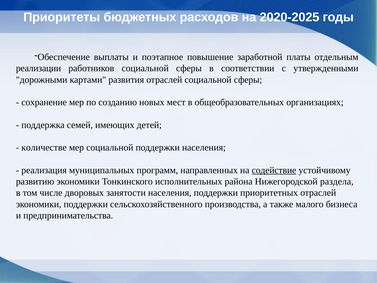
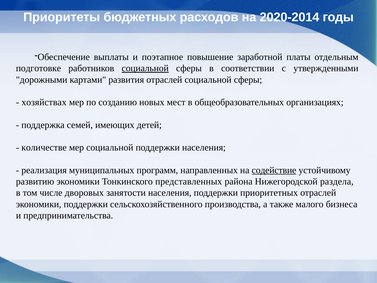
2020-2025: 2020-2025 -> 2020-2014 (289, 17)
реализации: реализации -> подготовке (38, 68)
социальной underline: none -> present (145, 68)
сохранение: сохранение -> хозяйствах (44, 102)
исполнительных: исполнительных -> представленных (189, 181)
